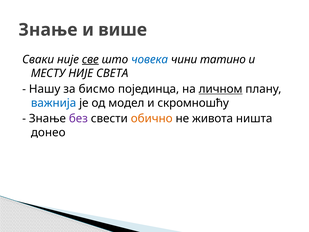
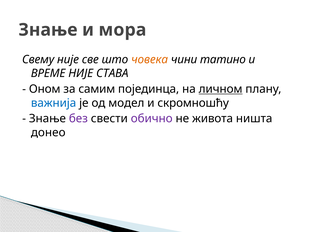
више: више -> мора (122, 30)
Сваки: Сваки -> Свему (38, 59)
све underline: present -> none (90, 59)
човека colour: blue -> orange (150, 59)
МЕСТУ: МЕСТУ -> ВРЕМЕ (48, 73)
СВЕТА: СВЕТА -> СТАВА (112, 73)
Нашу: Нашу -> Оном (45, 89)
бисмо: бисмо -> самим (97, 89)
обично colour: orange -> purple (152, 118)
